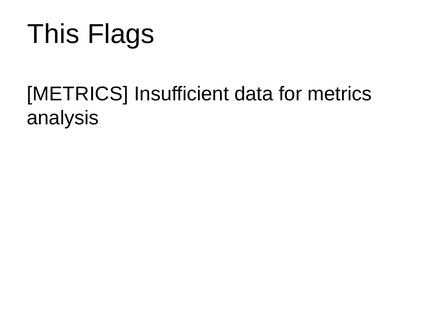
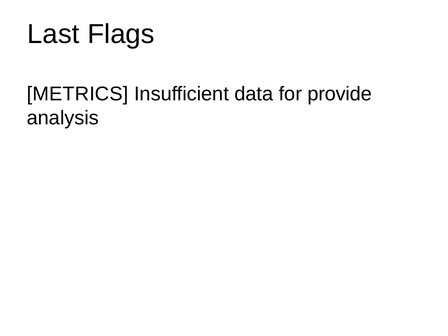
This: This -> Last (53, 34)
for metrics: metrics -> provide (340, 94)
